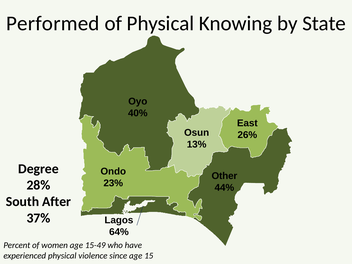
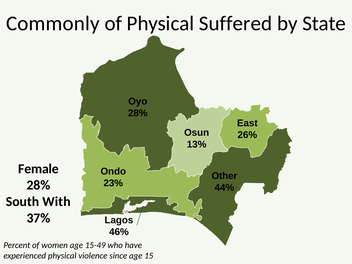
Performed: Performed -> Commonly (53, 23)
Knowing: Knowing -> Suffered (236, 23)
40%: 40% -> 28% (138, 113)
Degree: Degree -> Female (39, 169)
After: After -> With (57, 202)
64%: 64% -> 46% (119, 232)
